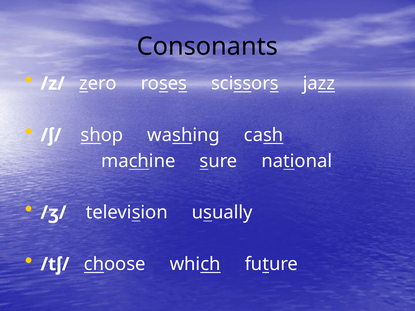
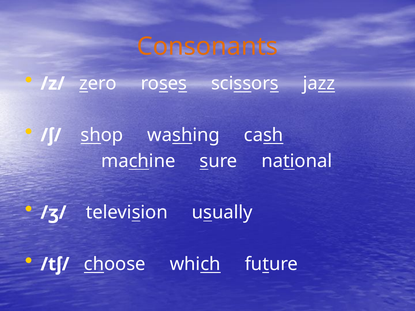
Consonants colour: black -> orange (207, 46)
